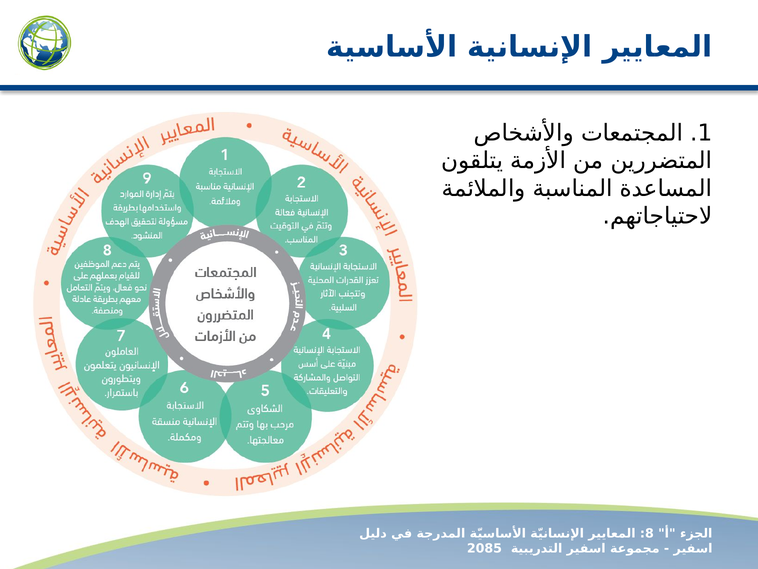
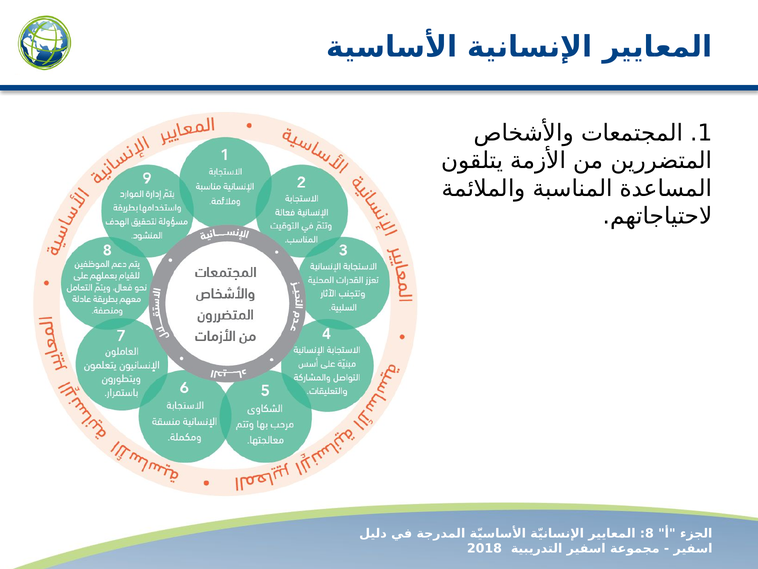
2085: 2085 -> 2018 (484, 548)
